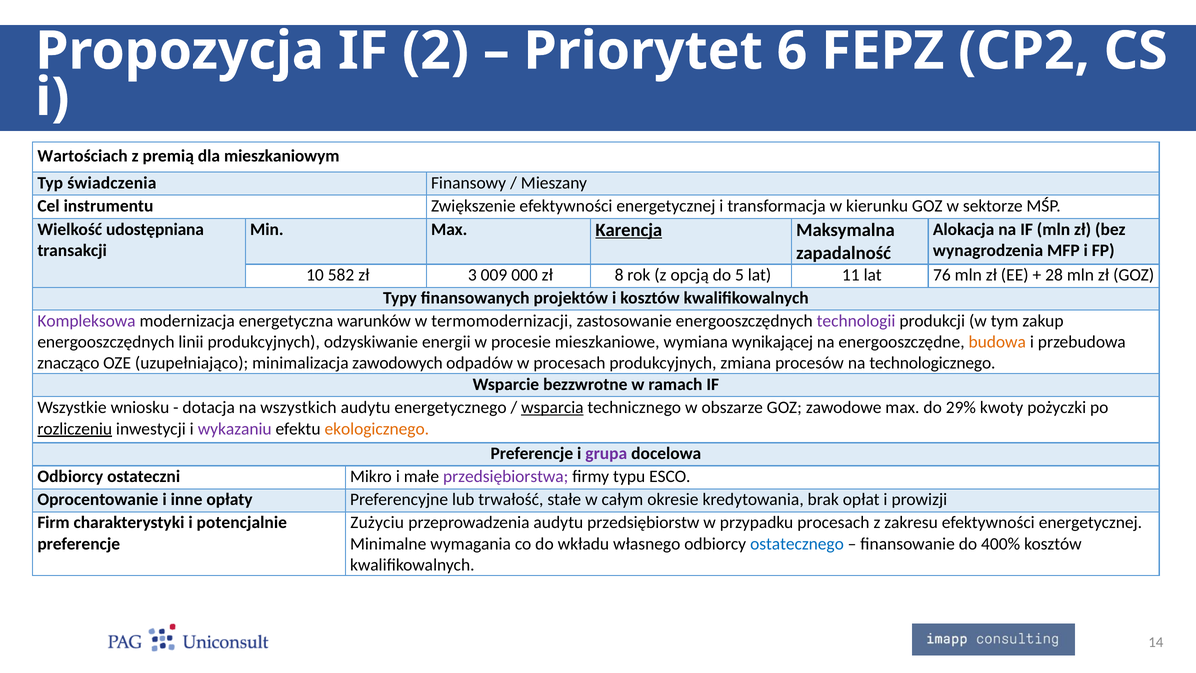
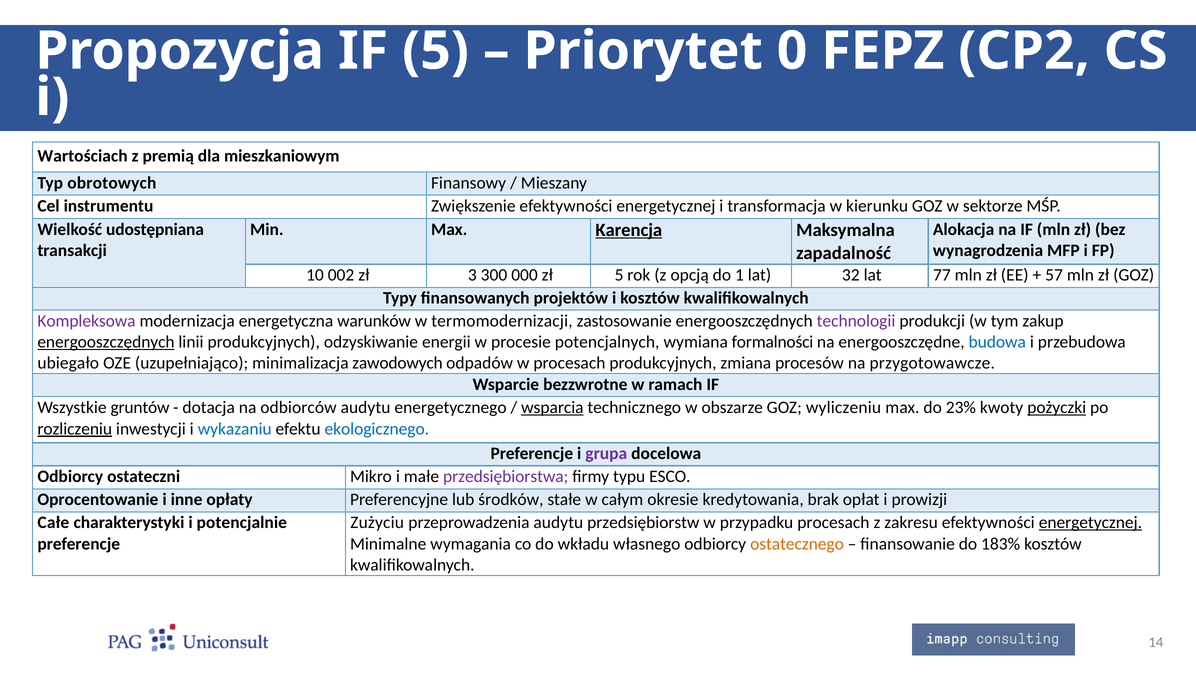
IF 2: 2 -> 5 (436, 51)
6: 6 -> 0 (792, 51)
świadczenia: świadczenia -> obrotowych (112, 183)
582: 582 -> 002 (341, 275)
009: 009 -> 300 (494, 275)
zł 8: 8 -> 5 (619, 275)
5: 5 -> 1 (739, 275)
11: 11 -> 32 (851, 275)
76: 76 -> 77 (942, 275)
28: 28 -> 57 (1054, 275)
energooszczędnych underline: none -> present (106, 342)
mieszkaniowe: mieszkaniowe -> potencjalnych (607, 342)
wynikającej: wynikającej -> formalności (773, 342)
budowa colour: orange -> blue (997, 342)
znacząco: znacząco -> ubiegało (68, 363)
technologicznego: technologicznego -> przygotowawcze (932, 363)
wniosku: wniosku -> gruntów (140, 407)
wszystkich: wszystkich -> odbiorców (298, 407)
zawodowe: zawodowe -> wyliczeniu (844, 407)
29%: 29% -> 23% (961, 407)
pożyczki underline: none -> present (1057, 407)
wykazaniu colour: purple -> blue (235, 429)
ekologicznego colour: orange -> blue (377, 429)
trwałość: trwałość -> środków (511, 499)
Firm: Firm -> Całe (53, 522)
energetycznej underline: none -> present (1090, 522)
ostatecznego colour: blue -> orange (797, 544)
400%: 400% -> 183% (1001, 544)
